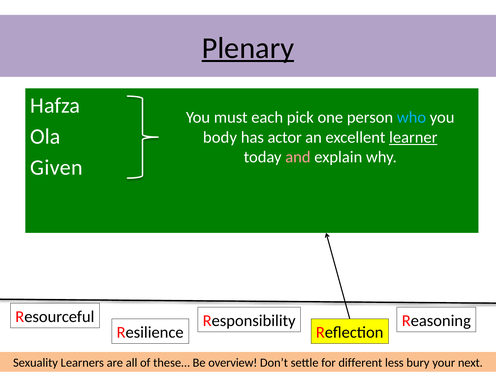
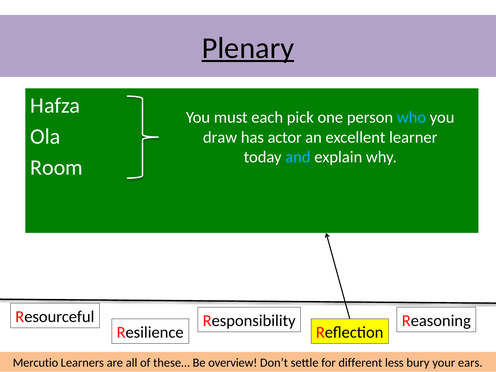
body: body -> draw (220, 137)
learner underline: present -> none (413, 137)
and colour: pink -> light blue (298, 157)
Given: Given -> Room (57, 167)
Sexuality: Sexuality -> Mercutio (35, 363)
next: next -> ears (470, 363)
